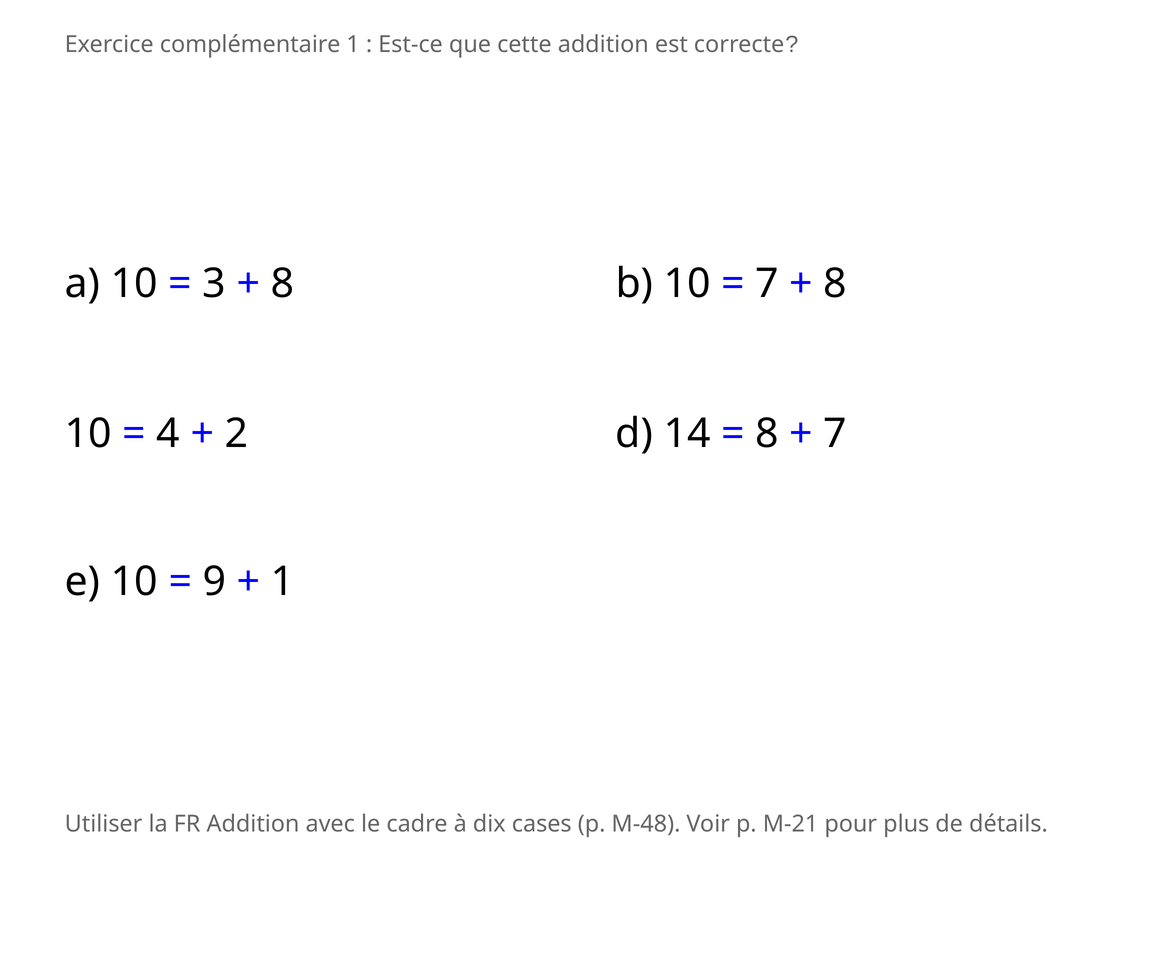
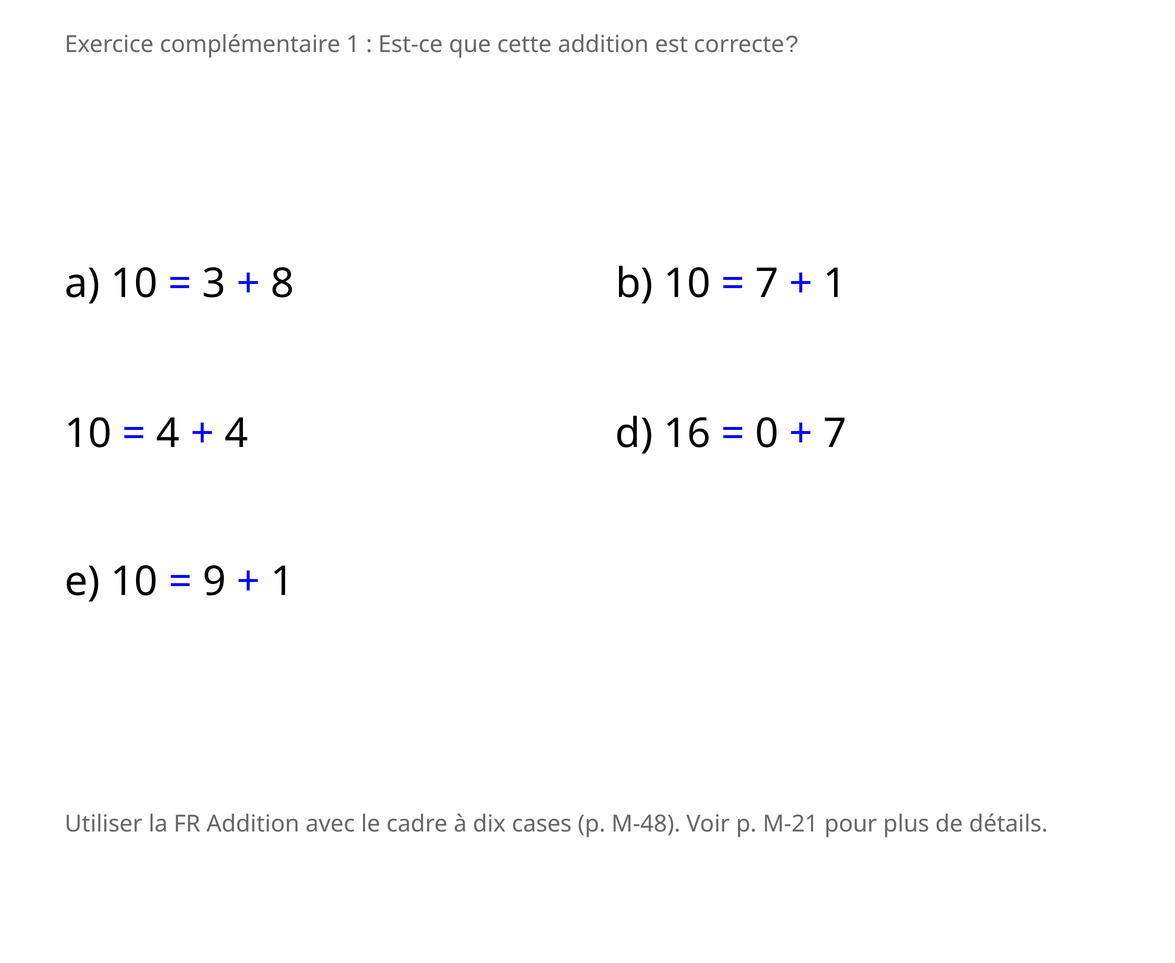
8: 8 -> 1 (835, 284)
2: 2 -> 4 (236, 434)
14: 14 -> 16 (687, 434)
8: 8 -> 0 (767, 434)
